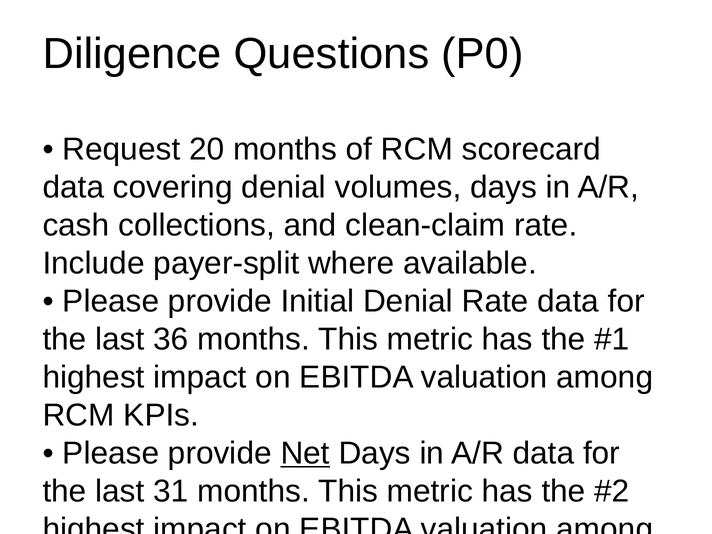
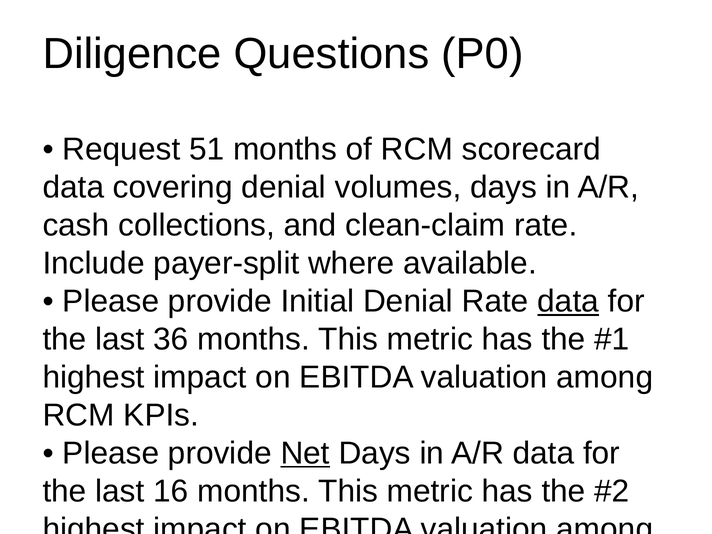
20: 20 -> 51 (207, 149)
data underline: none -> present (568, 301)
31: 31 -> 16 (171, 491)
